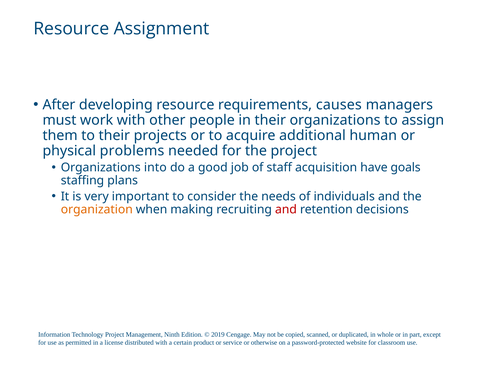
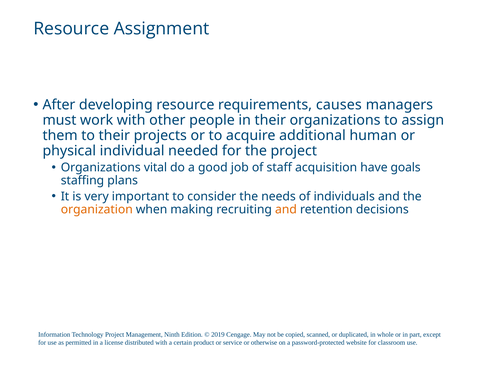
problems: problems -> individual (132, 151)
into: into -> vital (155, 167)
and colour: red -> orange (286, 209)
